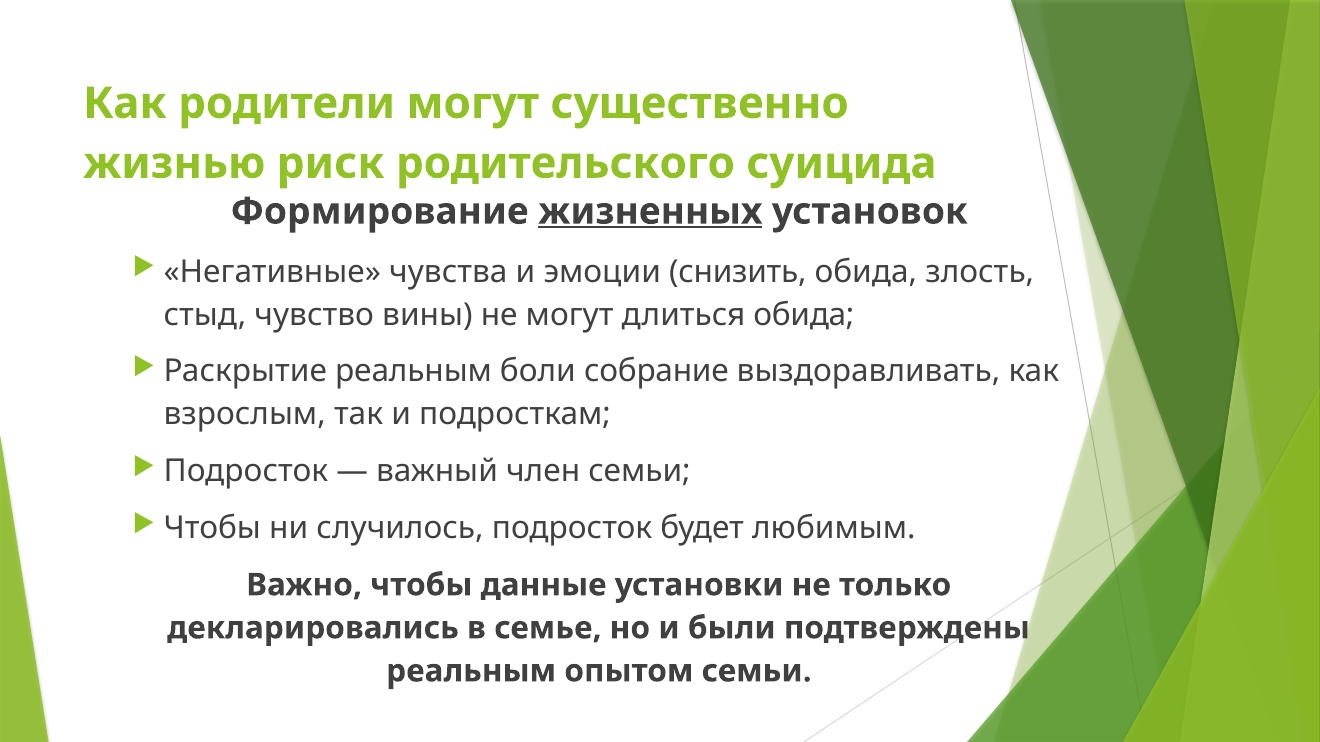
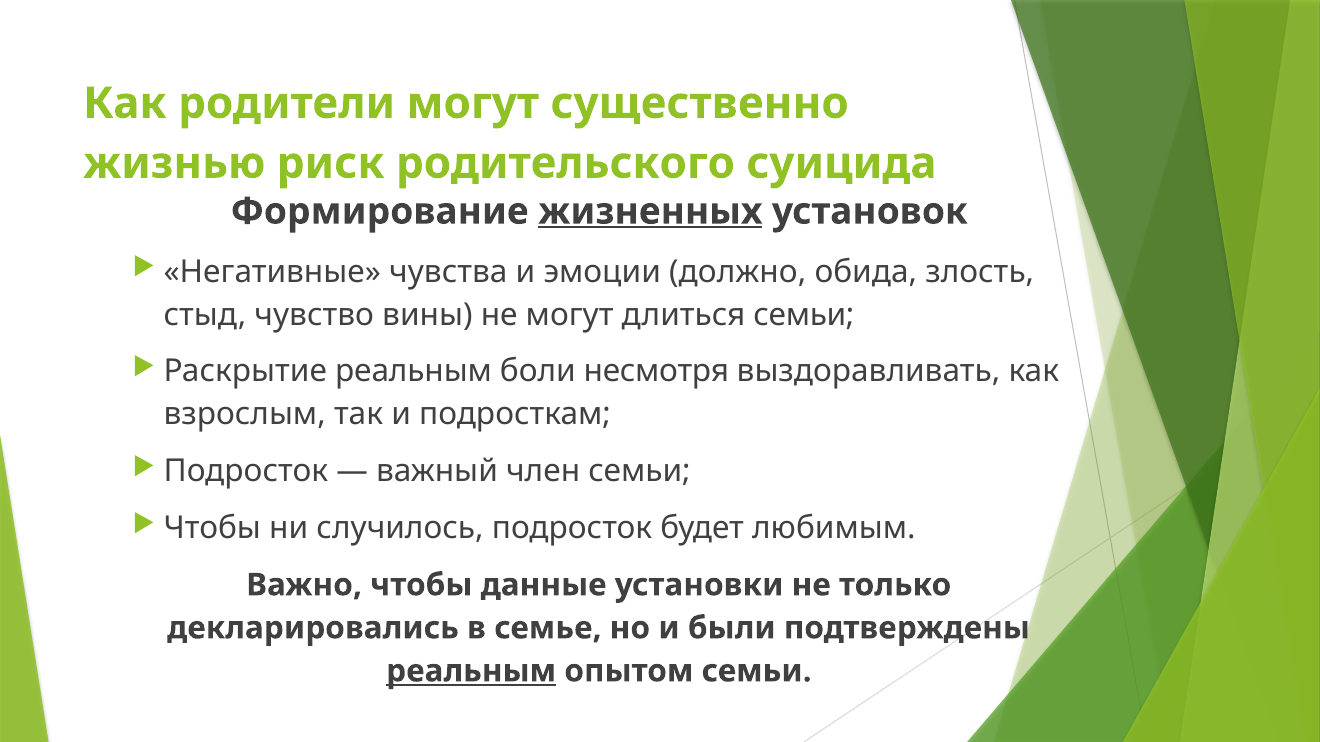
снизить: снизить -> должно (738, 272)
длиться обида: обида -> семьи (804, 315)
собрание: собрание -> несмотря (656, 372)
реальным underline: none -> present (471, 671)
